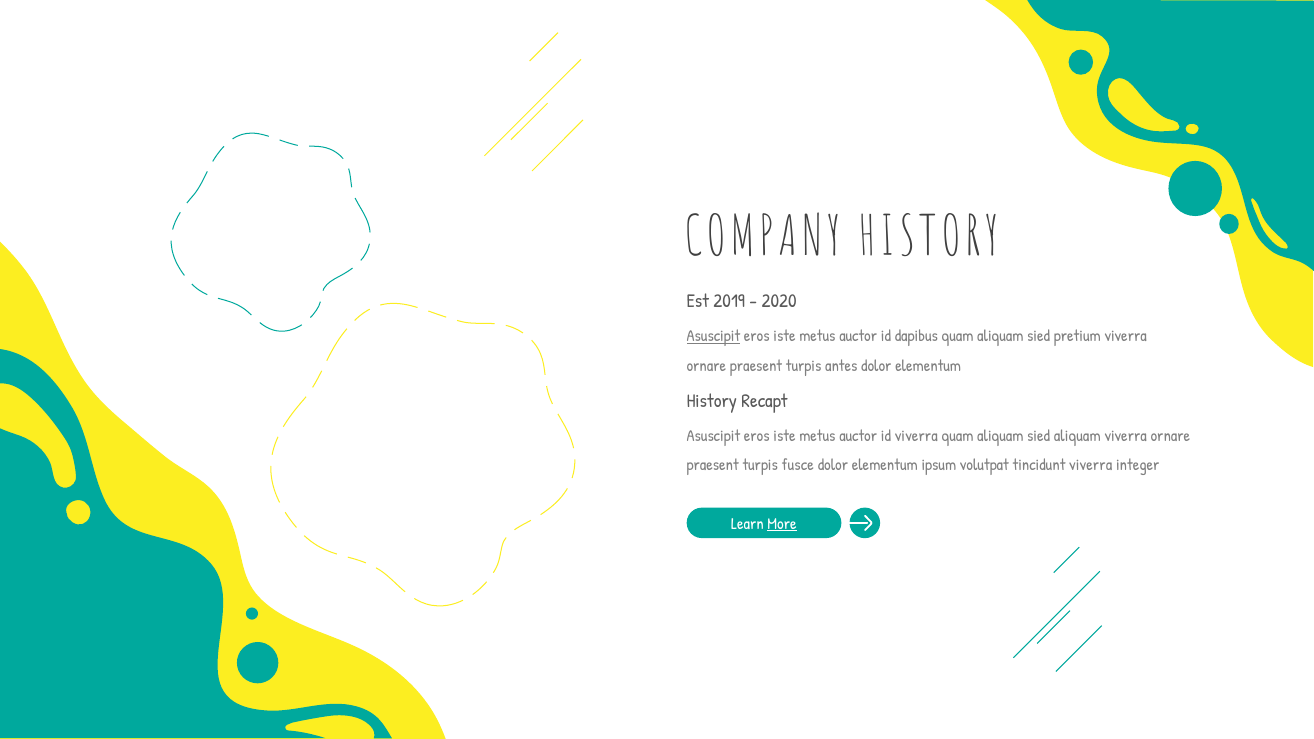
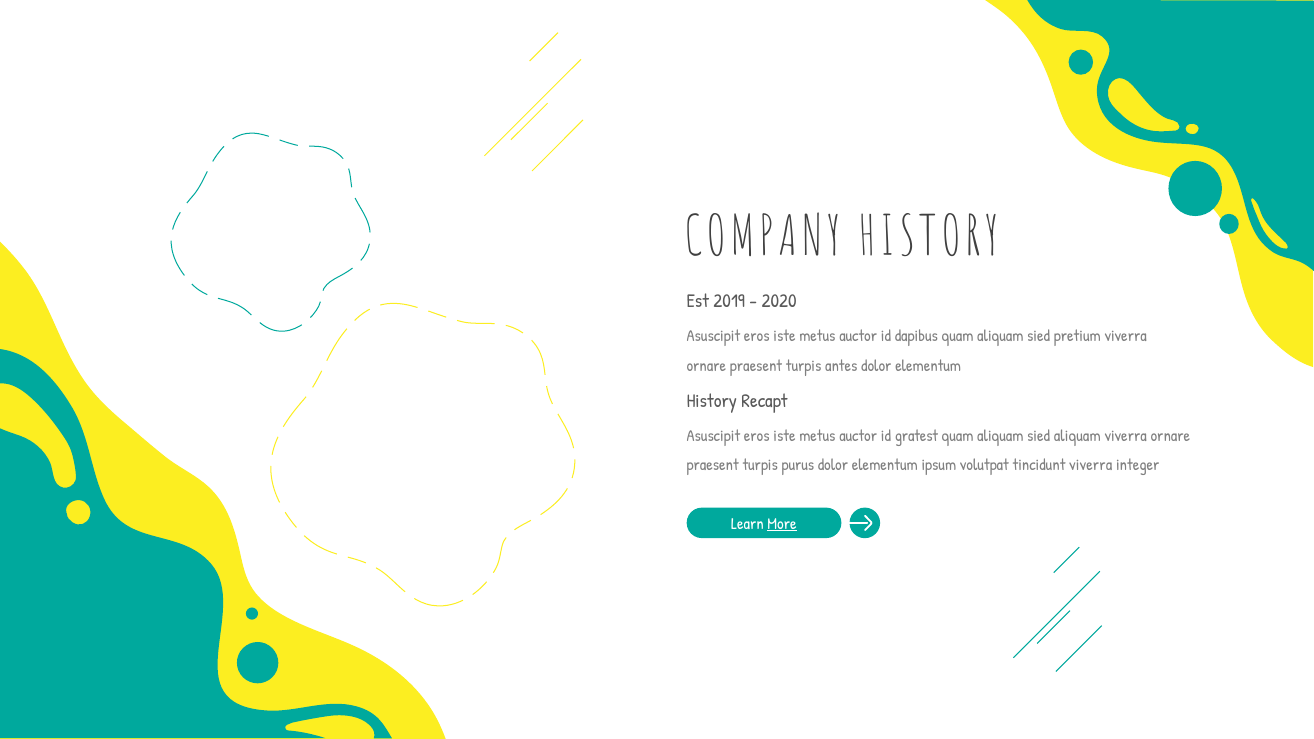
Asuscipit underline: present -> none (713, 336)
id viverra: viverra -> gratest (916, 436)
fusce: fusce -> purus (798, 466)
